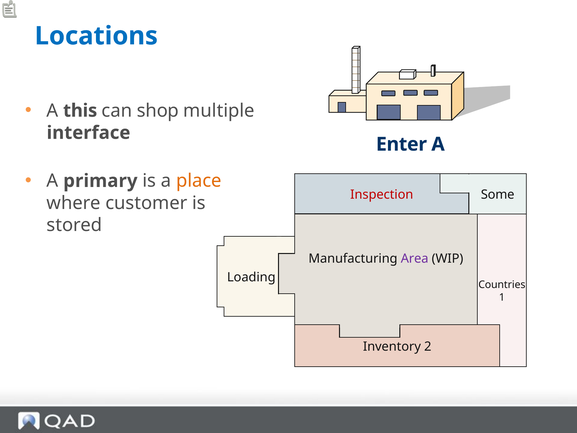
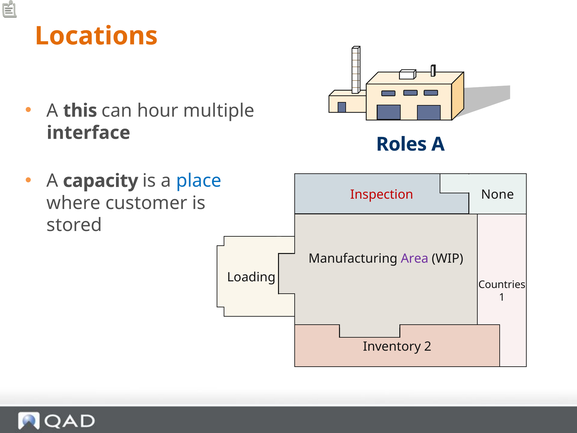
Locations colour: blue -> orange (96, 36)
shop: shop -> hour (158, 111)
Enter: Enter -> Roles (401, 144)
primary: primary -> capacity (101, 181)
place colour: orange -> blue (199, 181)
Some: Some -> None (498, 195)
